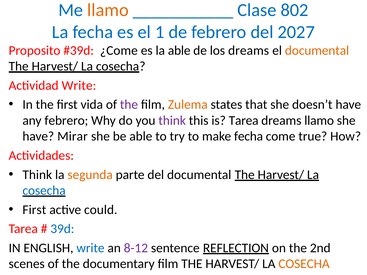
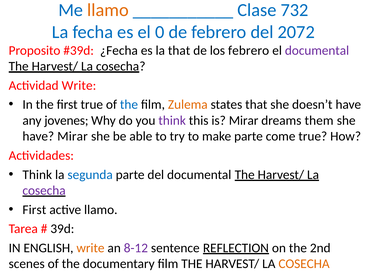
802: 802 -> 732 (295, 10)
1: 1 -> 0 (160, 32)
2027: 2027 -> 2072 (296, 32)
¿Come: ¿Come -> ¿Fecha (119, 50)
la able: able -> that (179, 50)
los dreams: dreams -> febrero (249, 50)
documental colour: orange -> purple (317, 50)
first vida: vida -> true (92, 105)
the colour: purple -> blue (129, 105)
any febrero: febrero -> jovenes (66, 121)
is Tarea: Tarea -> Mirar (244, 121)
dreams llamo: llamo -> them (319, 121)
make fecha: fecha -> parte (249, 136)
segunda colour: orange -> blue (90, 175)
cosecha colour: blue -> purple (44, 191)
active could: could -> llamo (101, 210)
39d colour: blue -> black (62, 229)
write colour: blue -> orange (90, 248)
